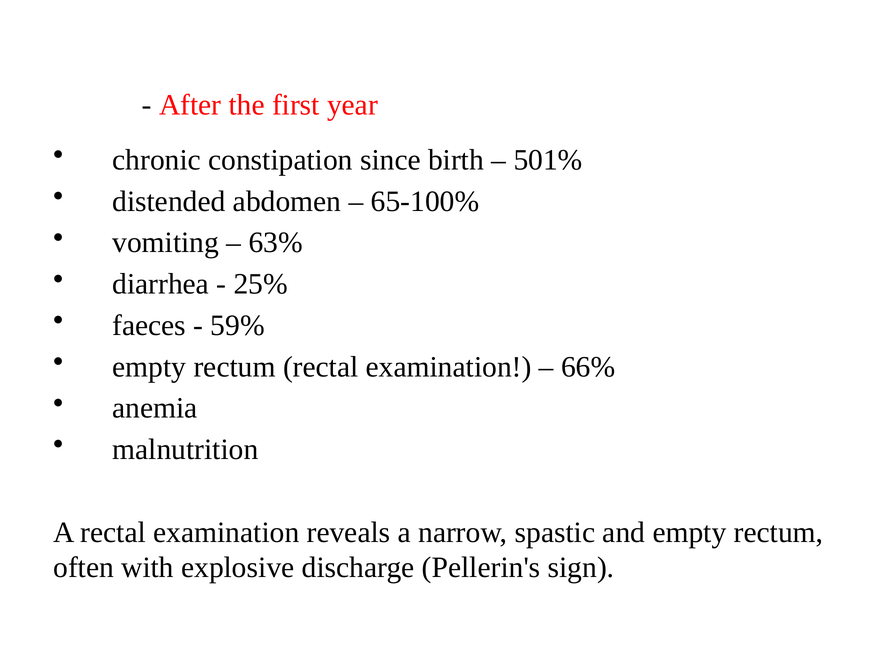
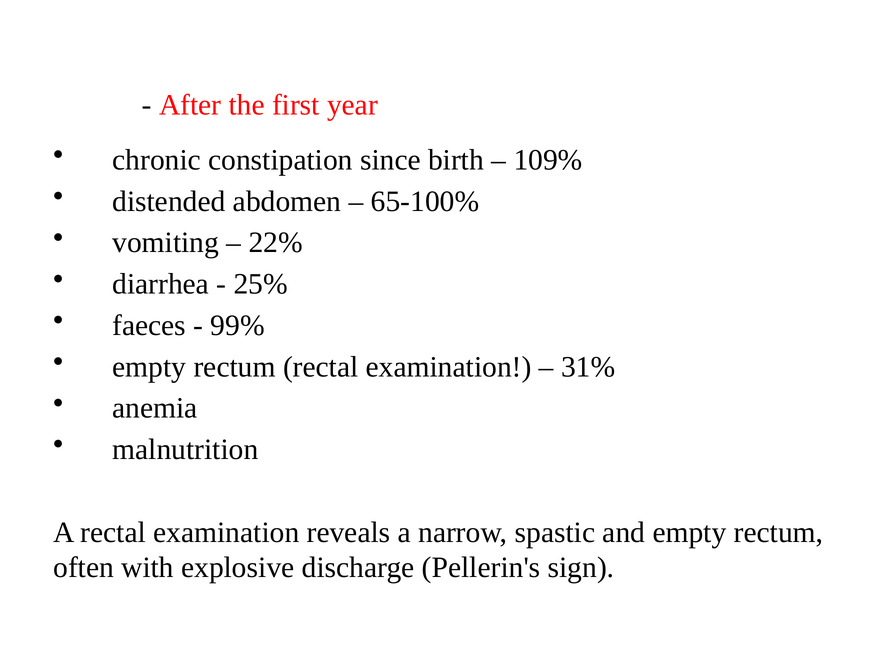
501%: 501% -> 109% (548, 160)
63%: 63% -> 22% (276, 243)
59%: 59% -> 99% (238, 326)
66%: 66% -> 31% (588, 367)
